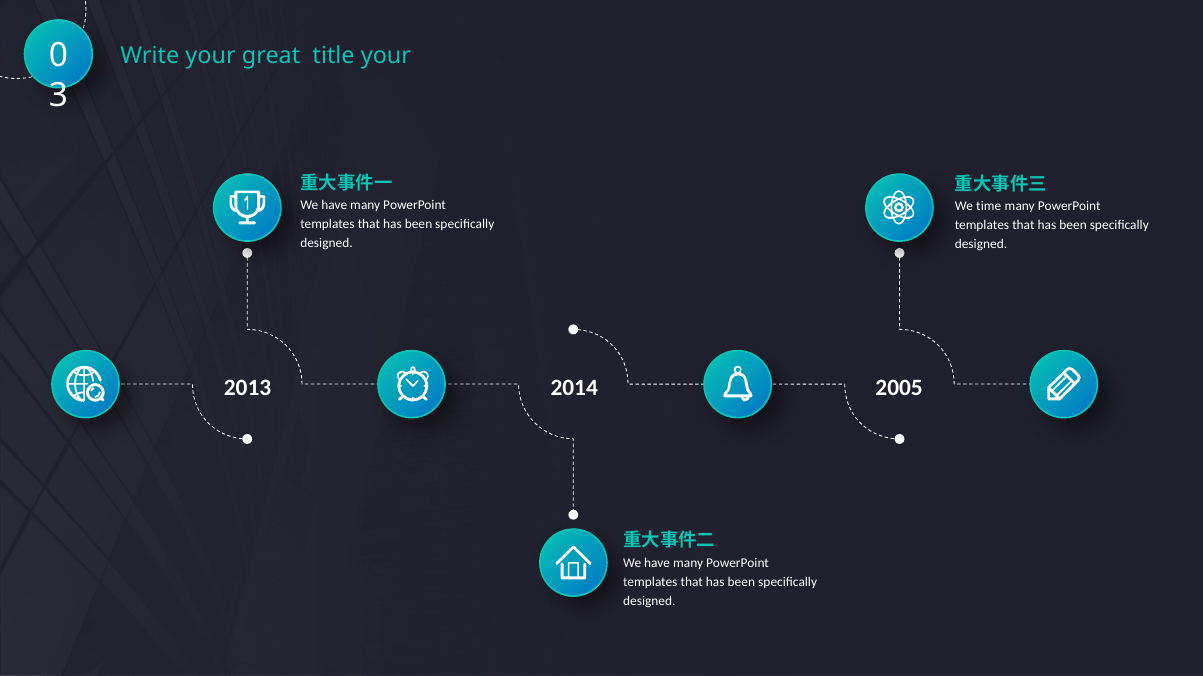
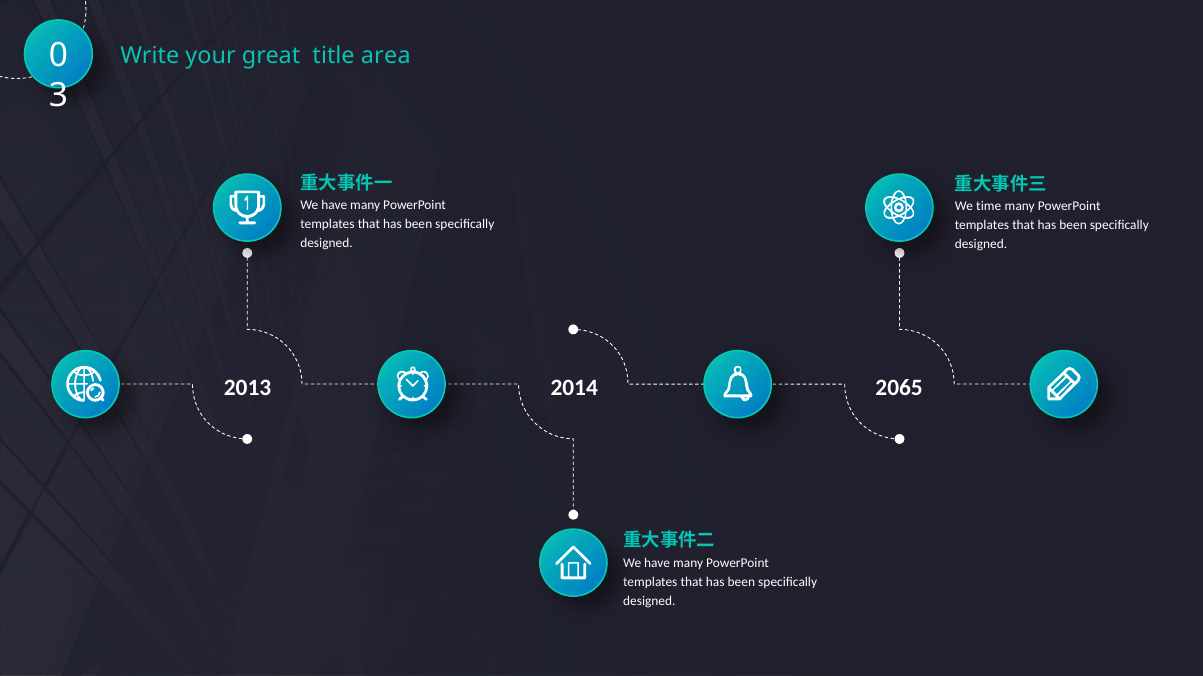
title your: your -> area (386, 55)
2005: 2005 -> 2065 (899, 388)
